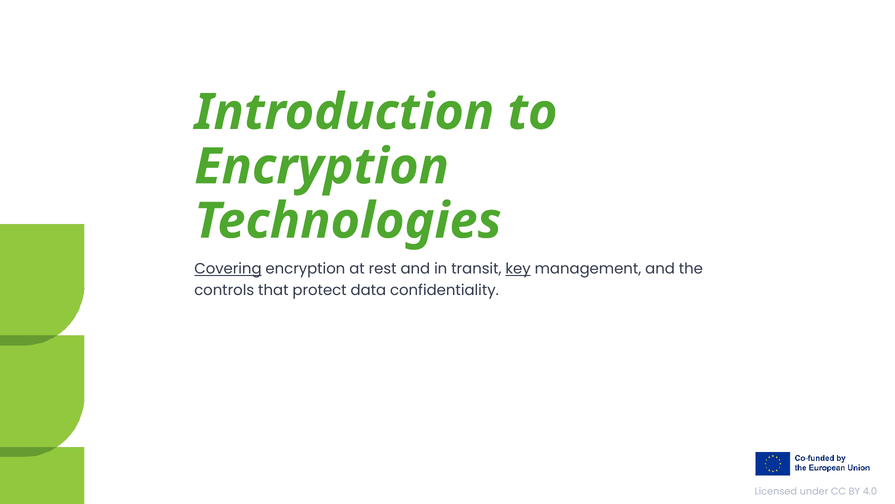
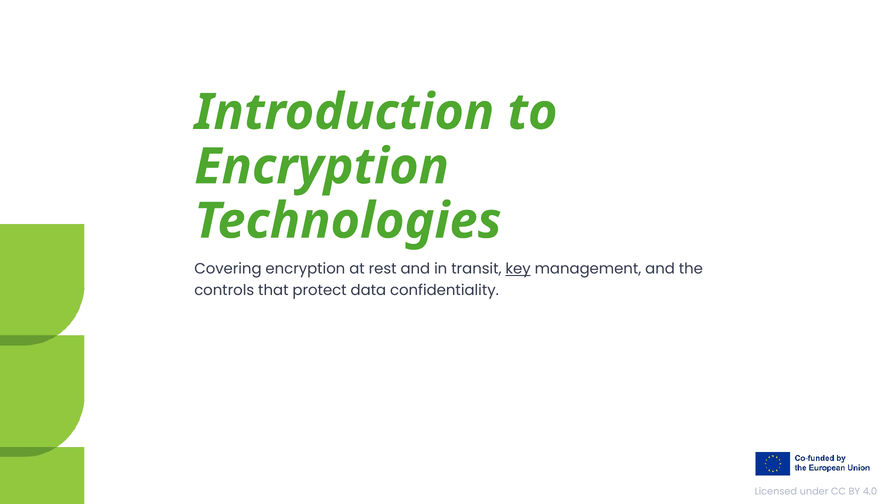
Covering underline: present -> none (228, 269)
